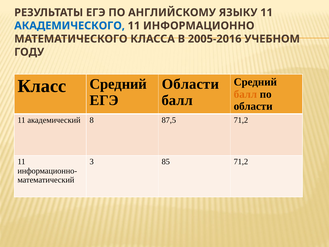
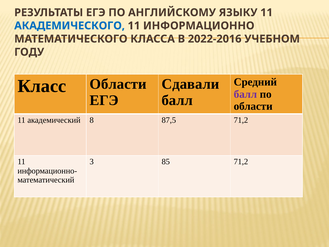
2005-2016: 2005-2016 -> 2022-2016 (215, 39)
Области: Области -> Сдавали (190, 84)
Класс Средний: Средний -> Области (118, 84)
балл colour: orange -> purple (245, 94)
